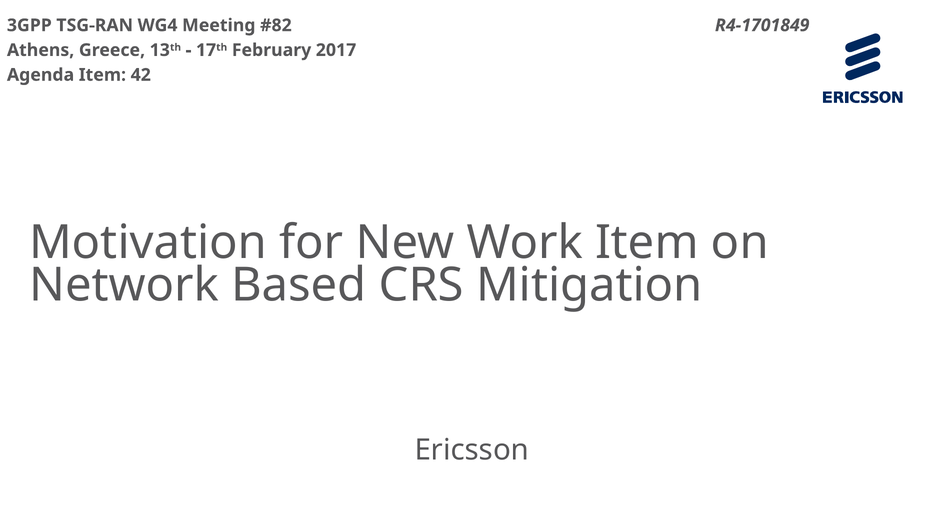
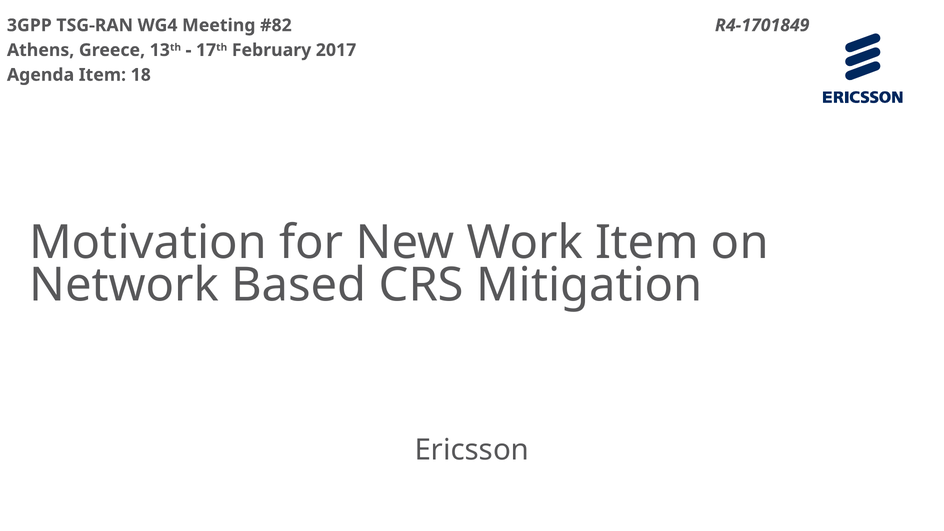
42: 42 -> 18 (141, 75)
